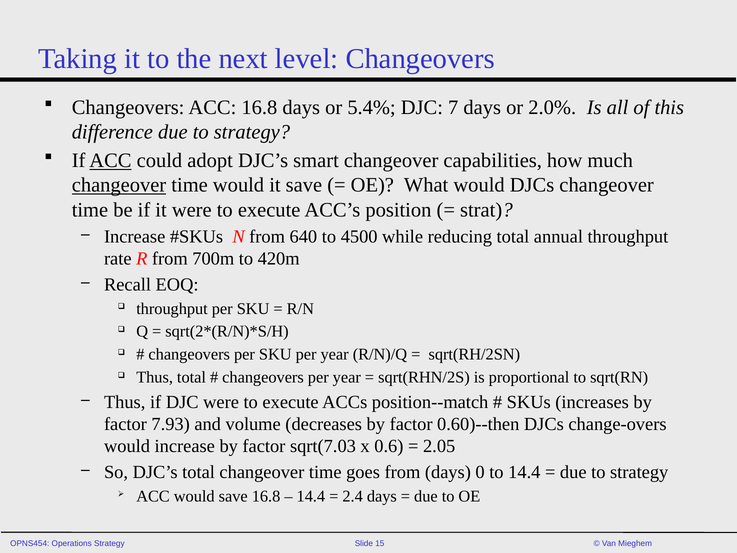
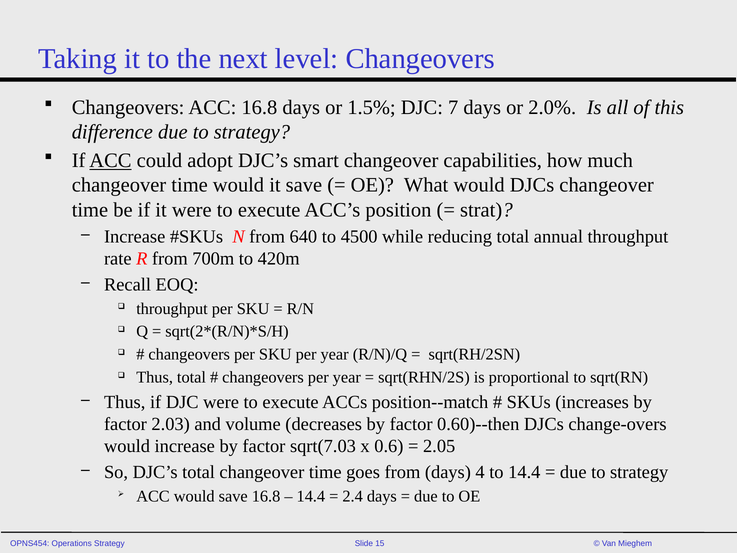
5.4%: 5.4% -> 1.5% (372, 107)
changeover underline: present -> none (119, 185)
7.93: 7.93 -> 2.03 (171, 424)
0: 0 -> 4 (480, 472)
